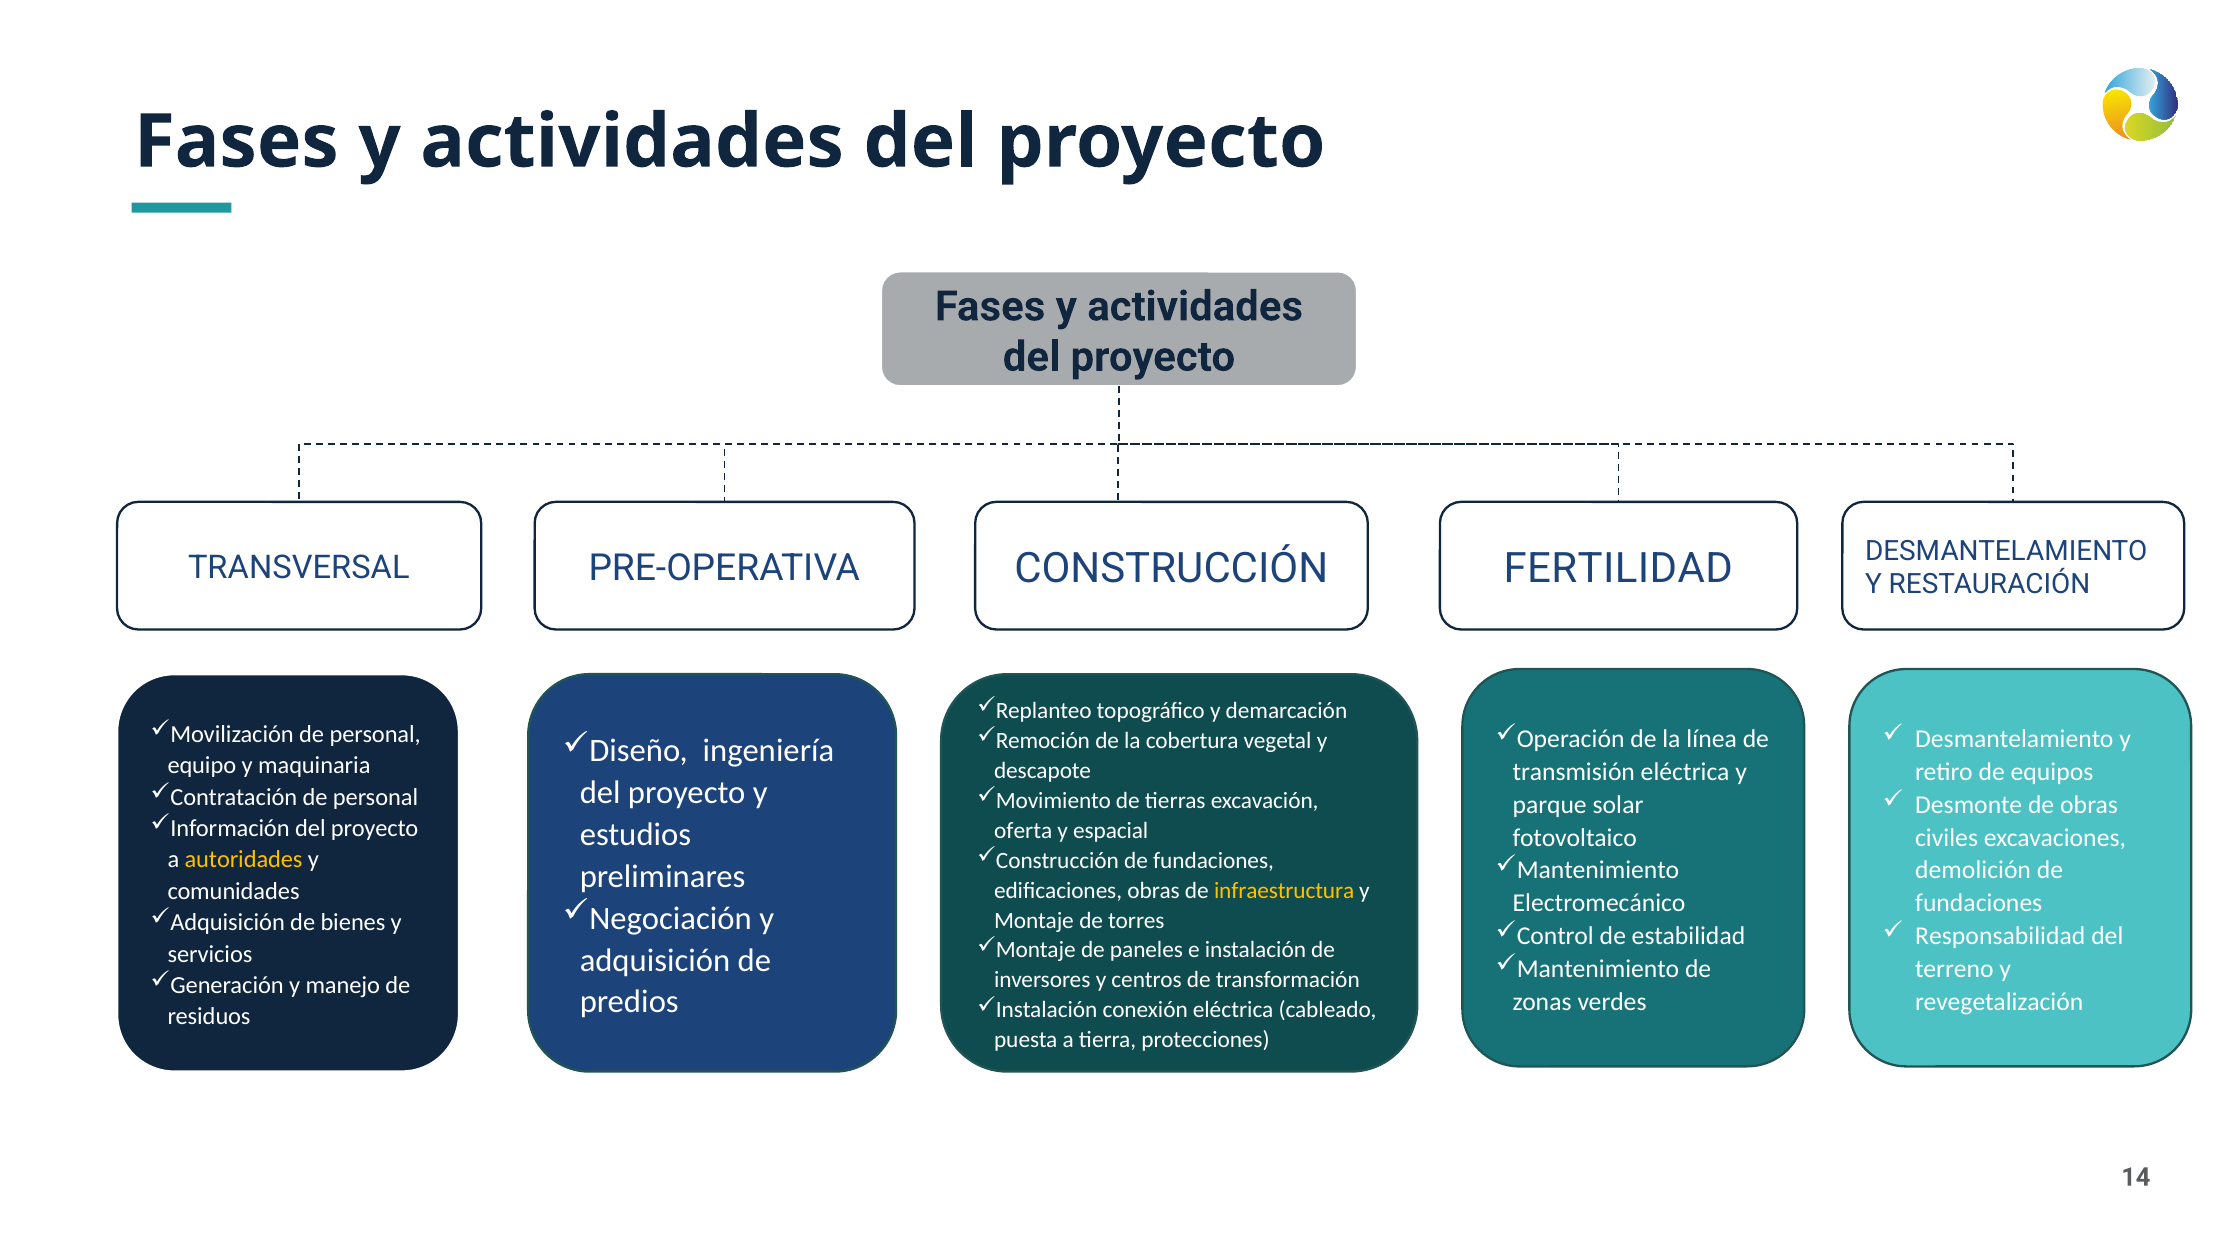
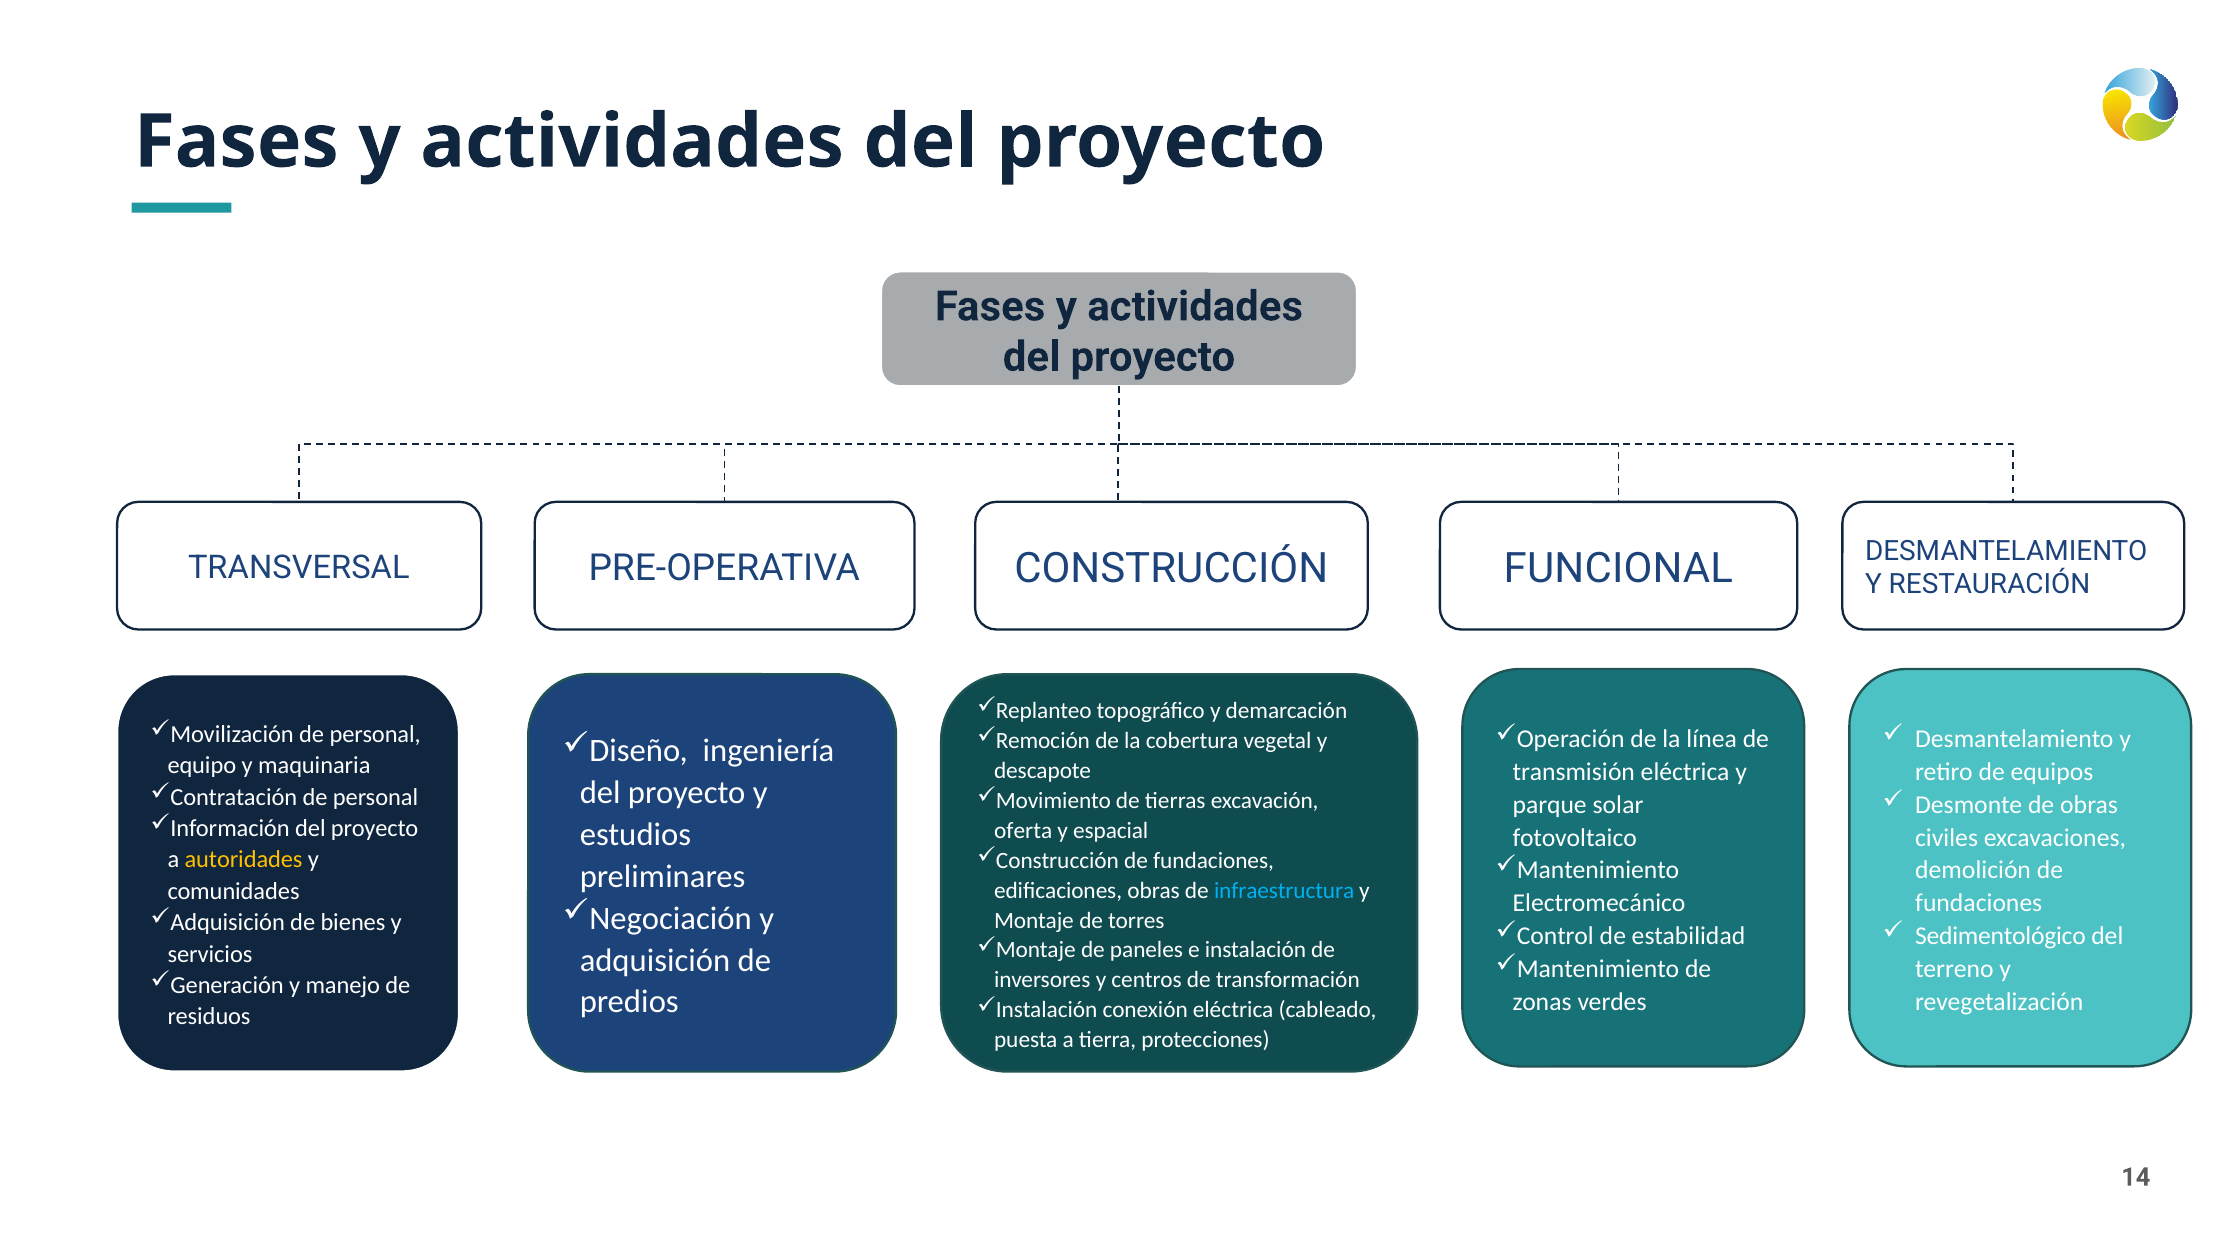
FERTILIDAD: FERTILIDAD -> FUNCIONAL (1618, 569)
infraestructura colour: yellow -> light blue (1284, 890)
Responsabilidad: Responsabilidad -> Sedimentológico (2000, 936)
